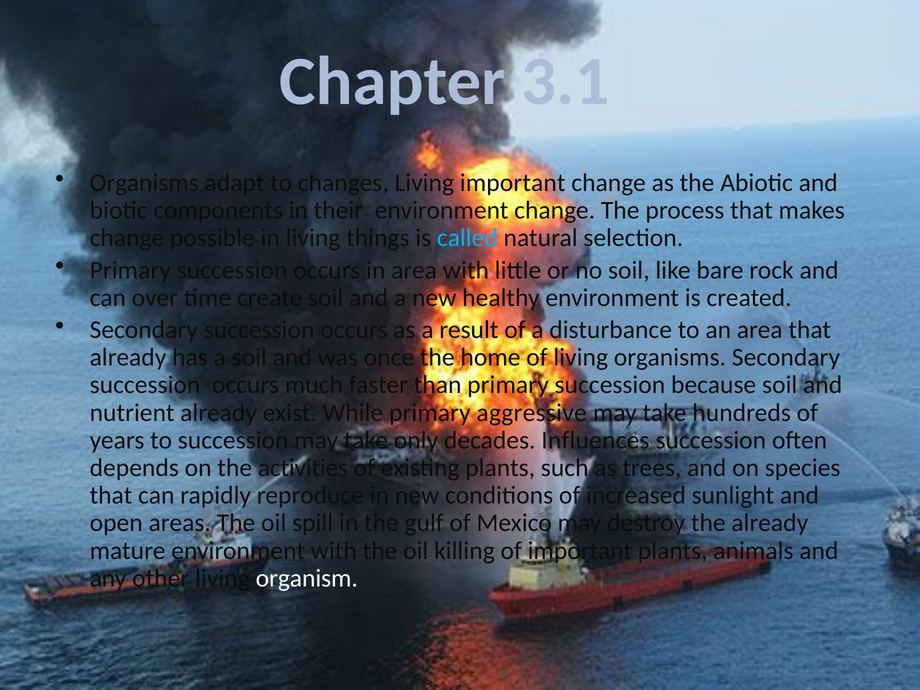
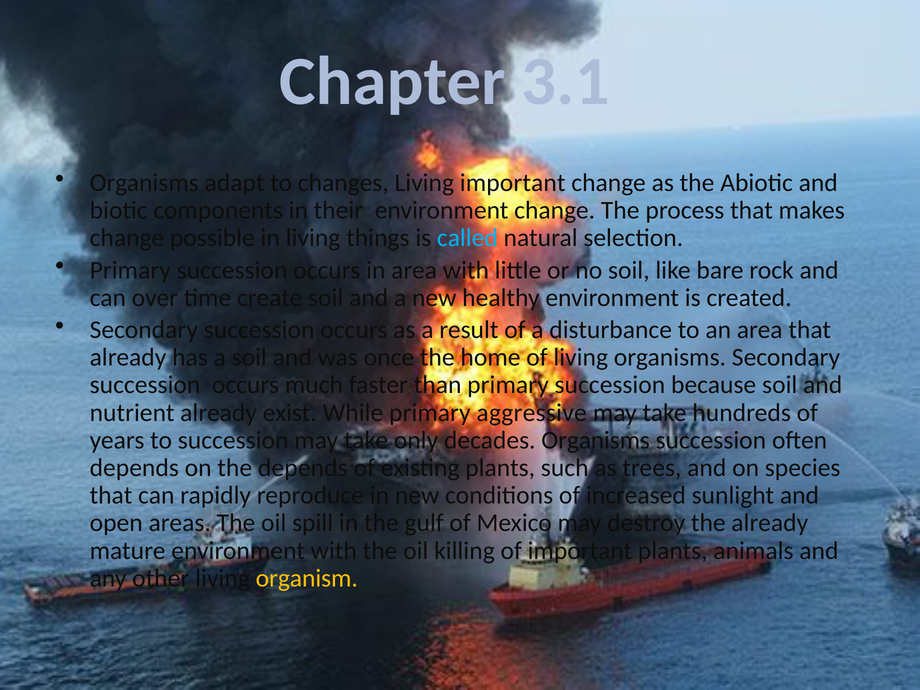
decades Influences: Influences -> Organisms (596, 440)
the activities: activities -> depends (303, 468)
organism colour: white -> yellow (307, 578)
